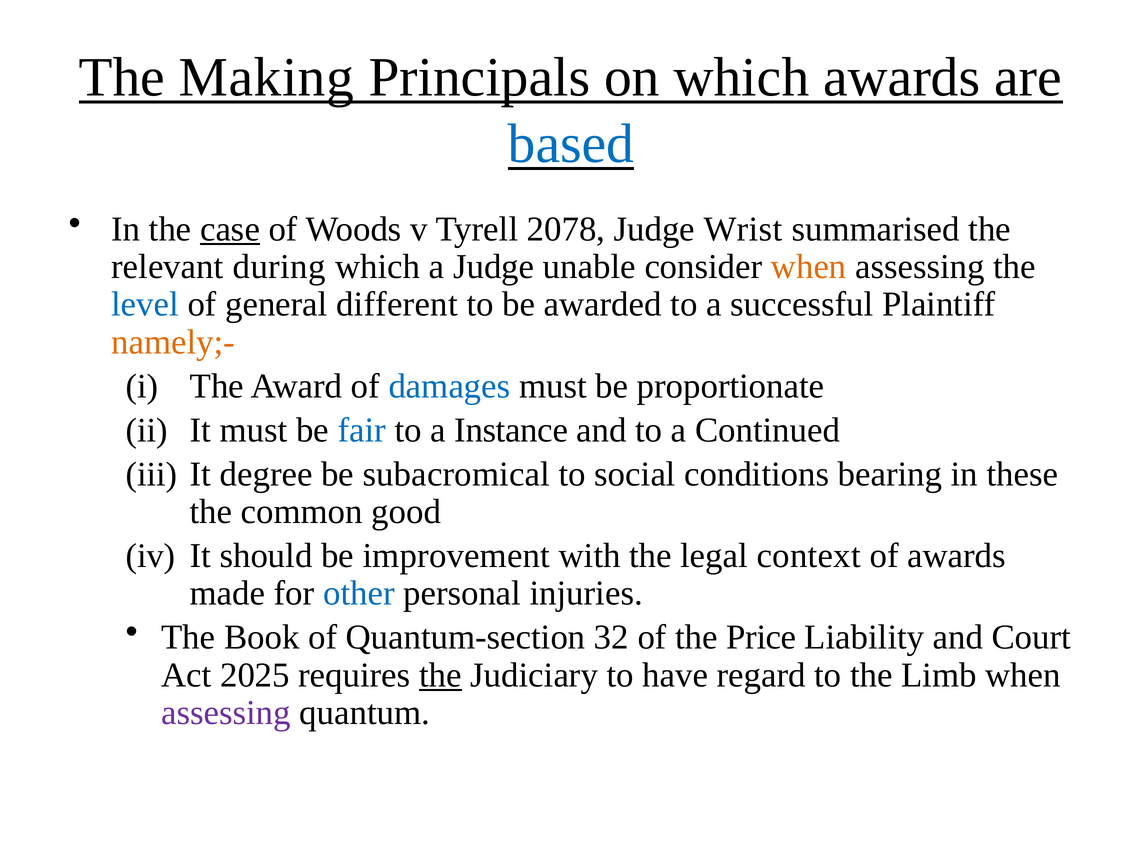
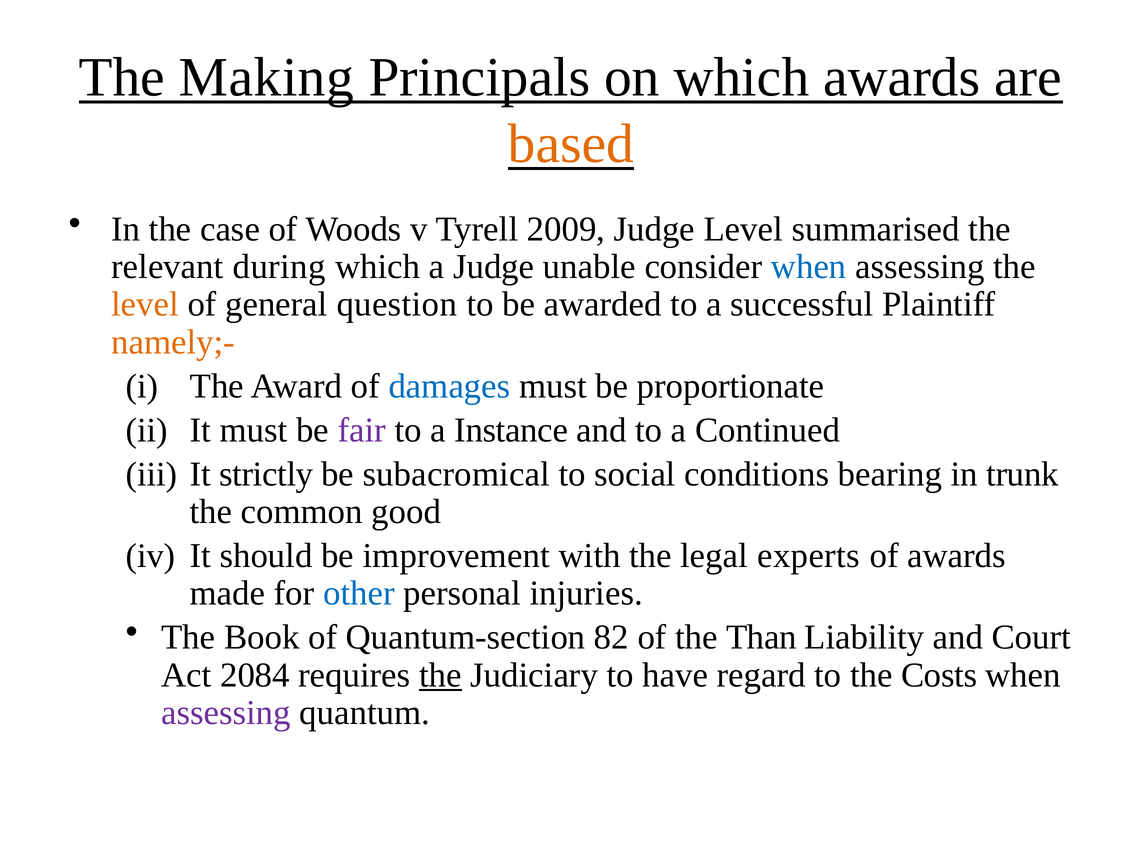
based colour: blue -> orange (571, 144)
case underline: present -> none (230, 229)
2078: 2078 -> 2009 (566, 229)
Judge Wrist: Wrist -> Level (743, 229)
when colour: orange -> blue (809, 267)
level colour: blue -> orange (145, 304)
different: different -> question (397, 304)
fair colour: blue -> purple (362, 430)
degree: degree -> strictly (266, 474)
these: these -> trunk (1023, 474)
context: context -> experts (809, 555)
32: 32 -> 82 (611, 637)
Price: Price -> Than (761, 637)
2025: 2025 -> 2084 (255, 675)
Limb: Limb -> Costs (939, 675)
